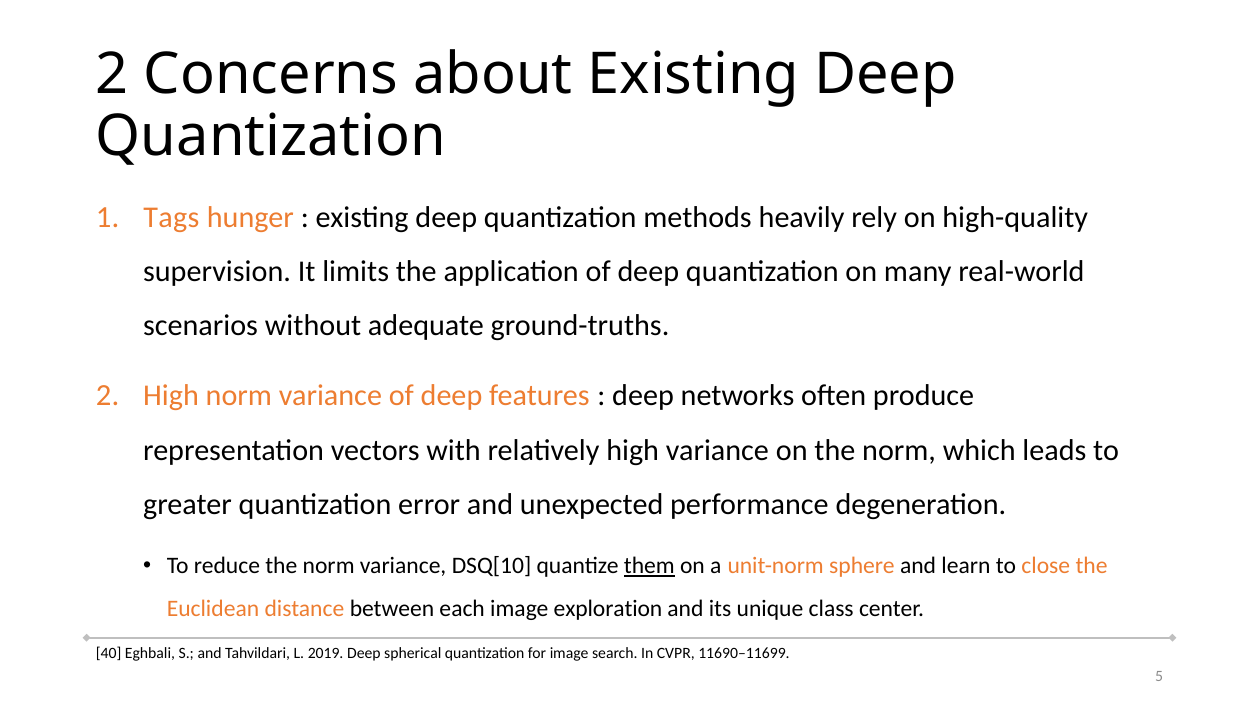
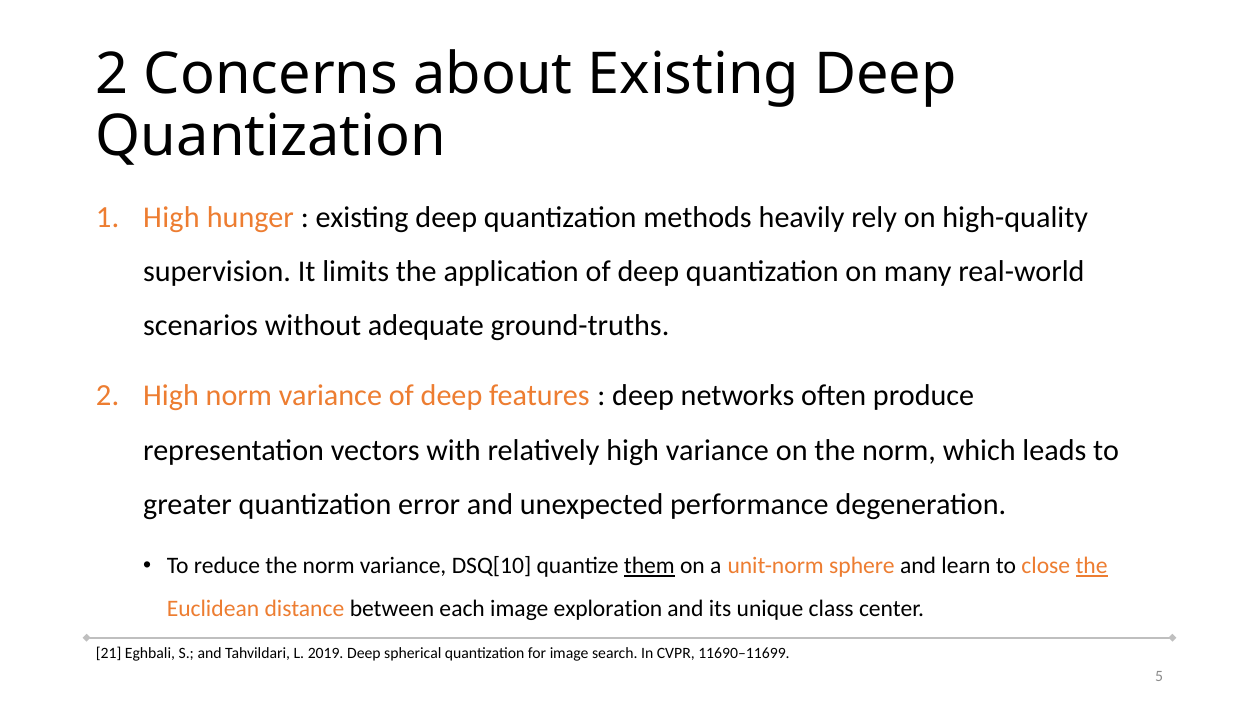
Tags: Tags -> High (171, 218)
the underline: none -> present (1092, 566)
40: 40 -> 21 (109, 653)
